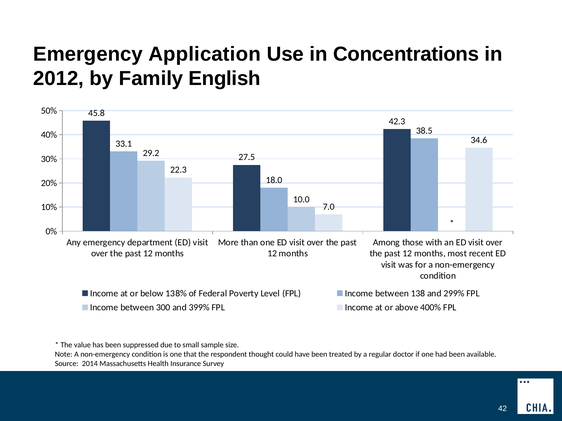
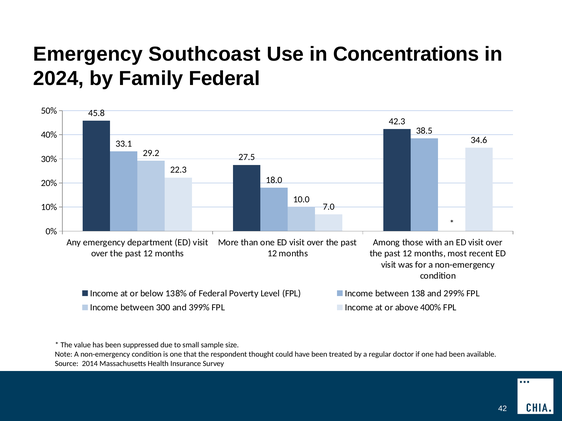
Application: Application -> Southcoast (205, 54)
2012: 2012 -> 2024 (59, 79)
Family English: English -> Federal (224, 79)
